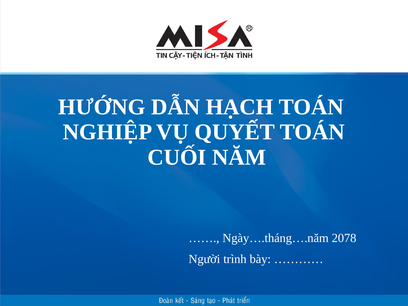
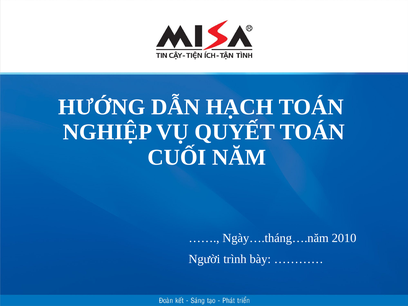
2078: 2078 -> 2010 (344, 238)
